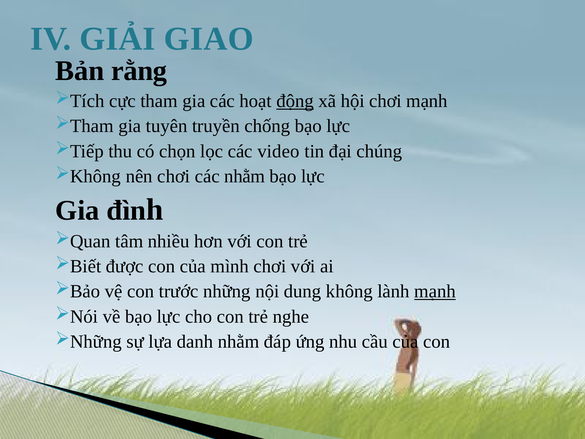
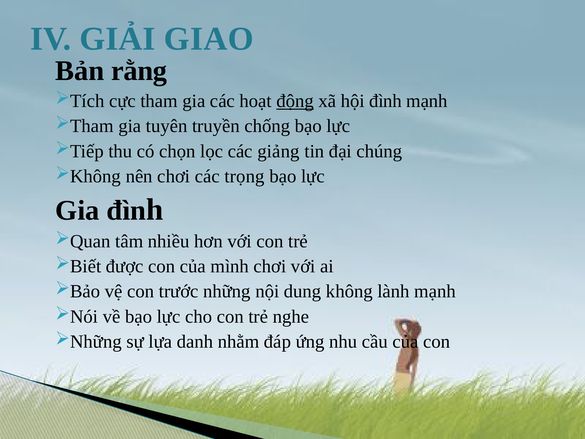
hội chơi: chơi -> đình (385, 101)
video: video -> giảng (279, 151)
các nhằm: nhằm -> trọng (244, 176)
mạnh underline: present -> none (435, 291)
